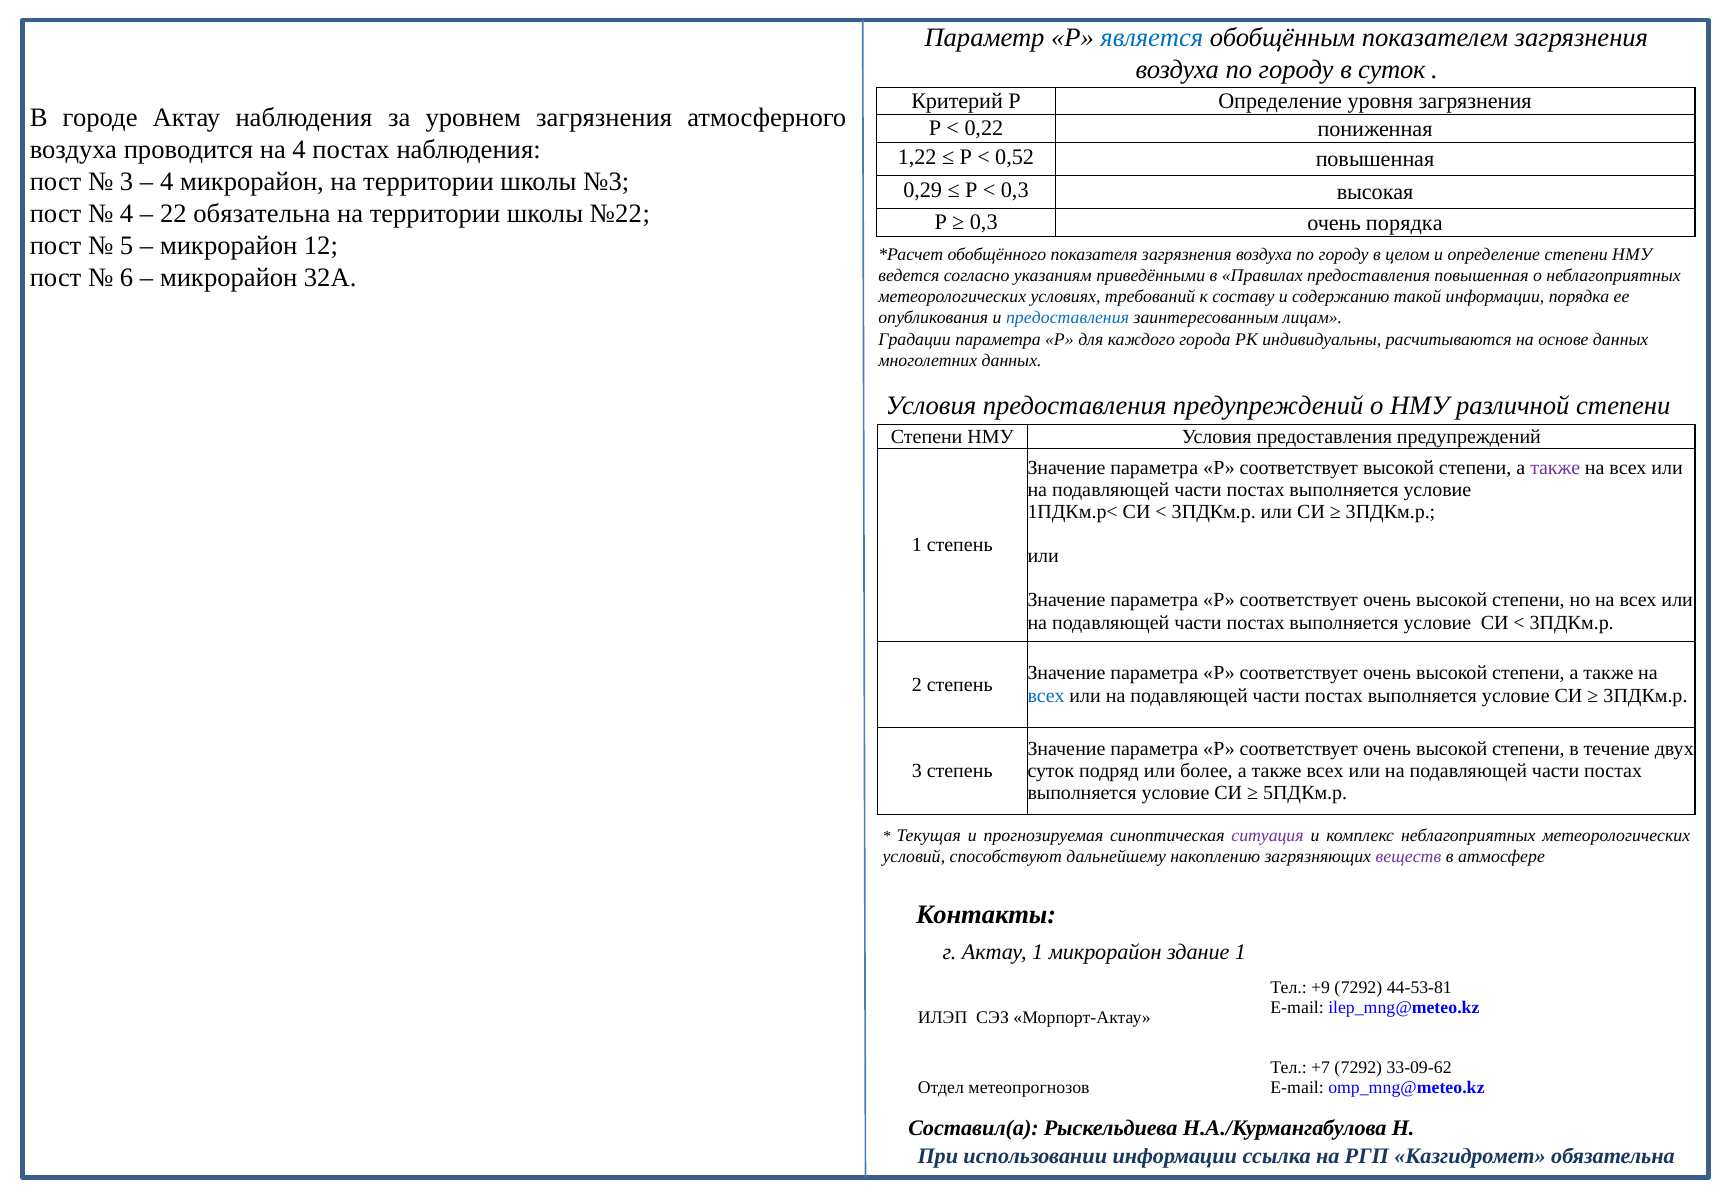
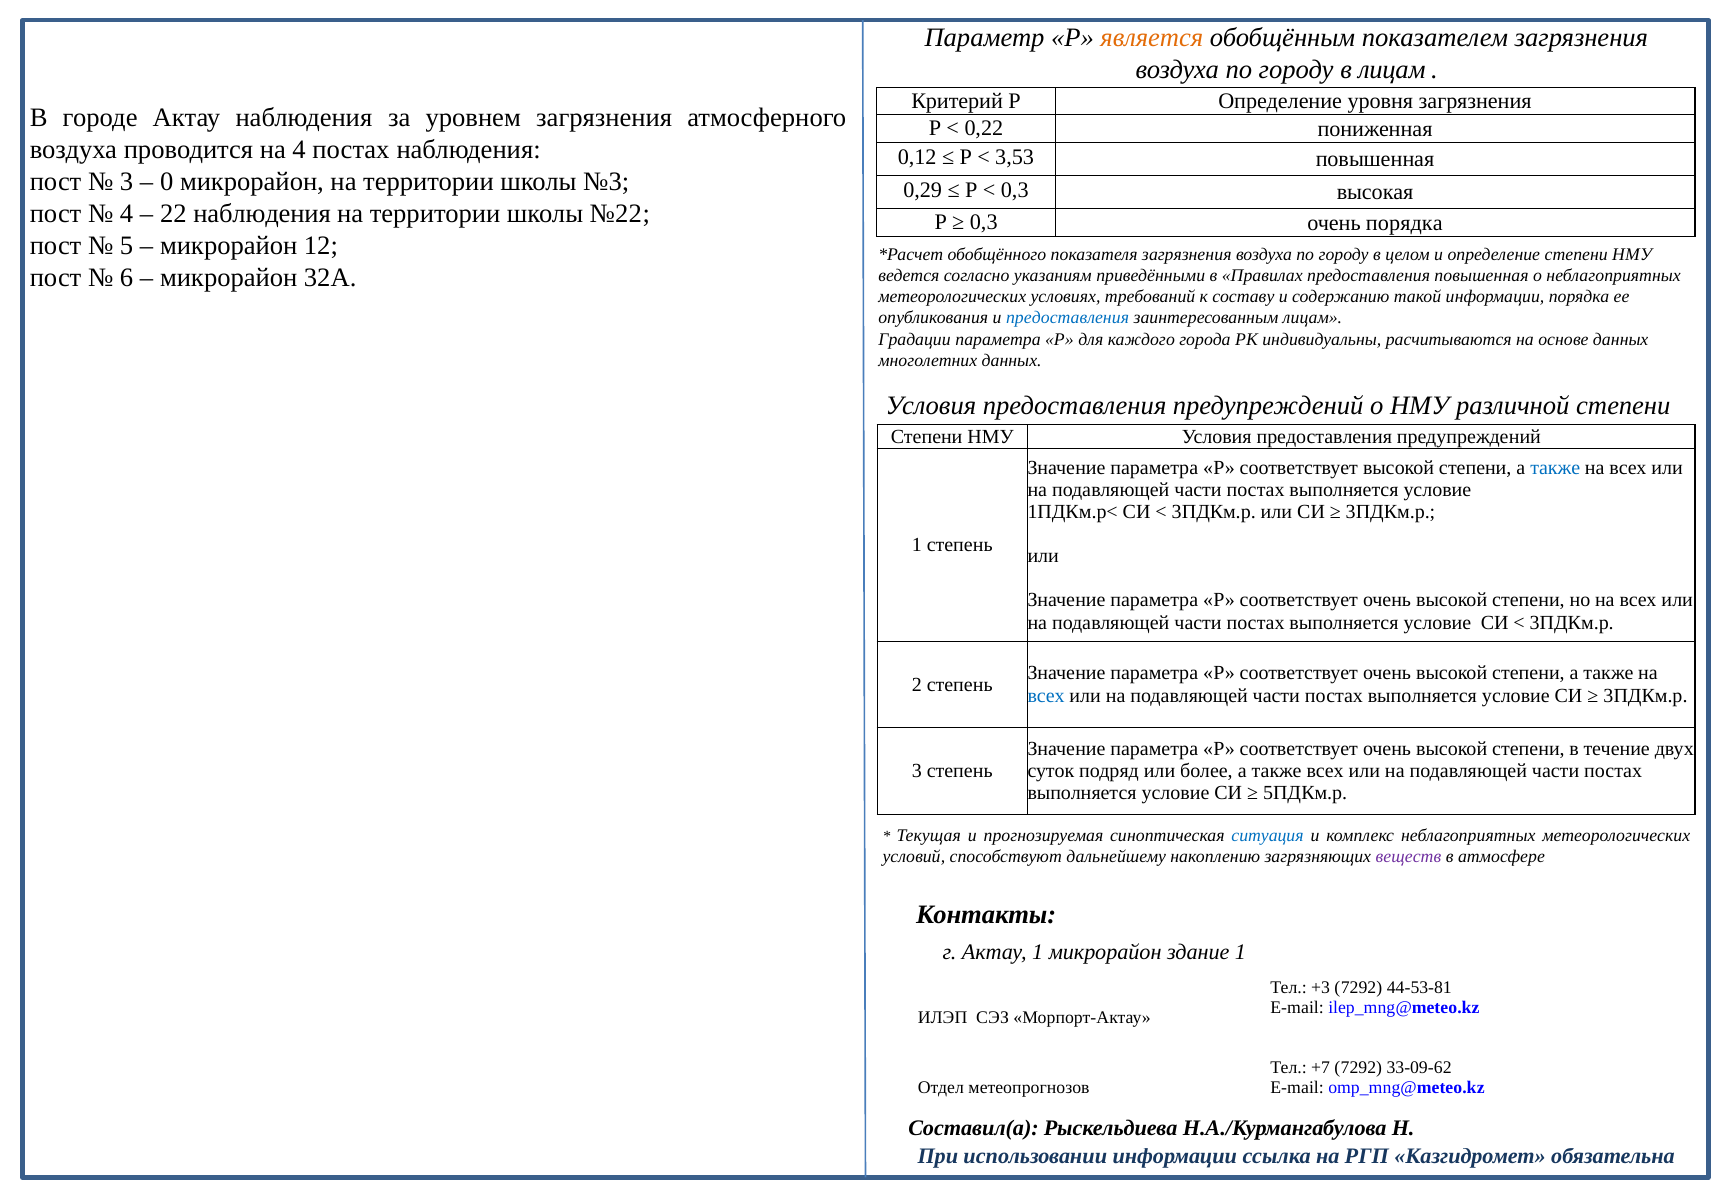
является colour: blue -> orange (1152, 37)
в суток: суток -> лицам (1392, 69)
1,22: 1,22 -> 0,12 (917, 157)
0,52: 0,52 -> 3,53 (1015, 157)
4: 4 -> 0 (167, 182)
22 обязательна: обязательна -> наблюдения (262, 214)
также colour: purple -> blue (1555, 468)
ситуация colour: purple -> blue (1268, 836)
+9: +9 -> +3 (1321, 988)
